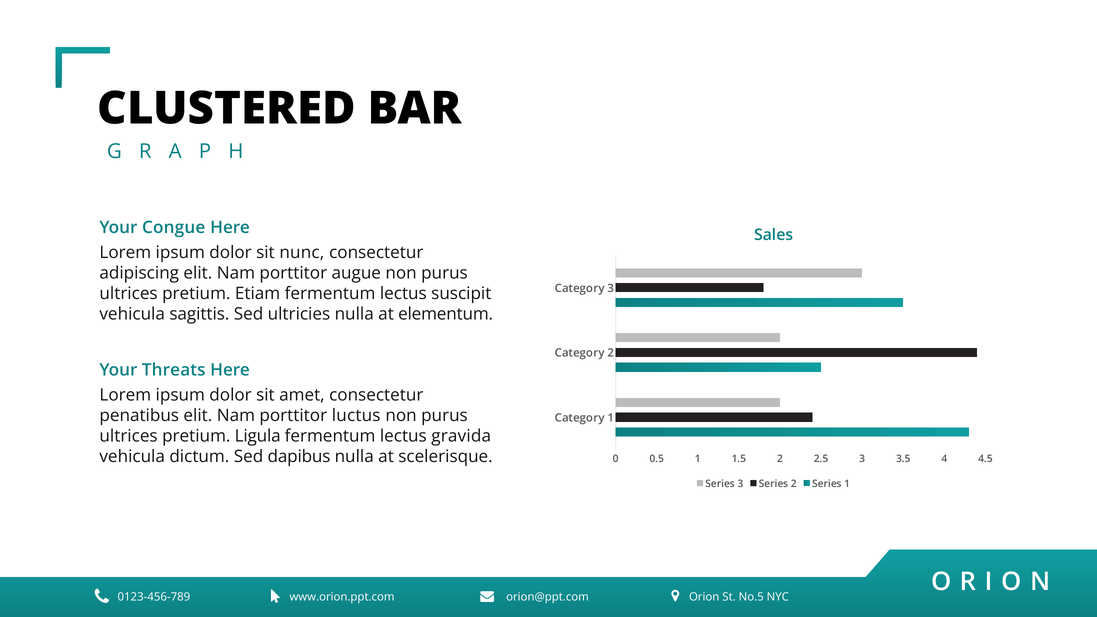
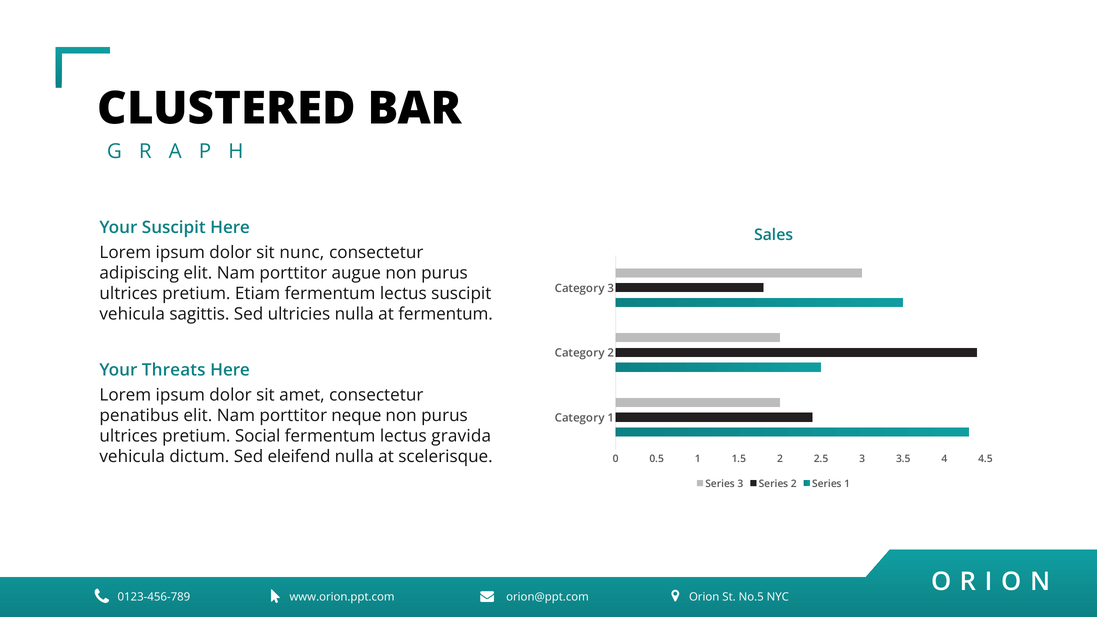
Your Congue: Congue -> Suscipit (174, 227)
at elementum: elementum -> fermentum (446, 314)
luctus: luctus -> neque (356, 416)
Ligula: Ligula -> Social (258, 436)
dapibus: dapibus -> eleifend (299, 457)
